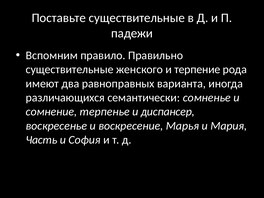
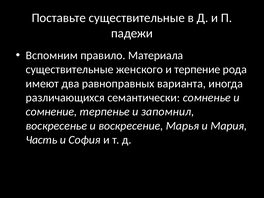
Правильно: Правильно -> Материала (156, 55)
диспансер: диспансер -> запомнил (168, 112)
